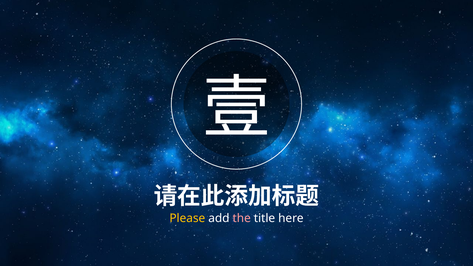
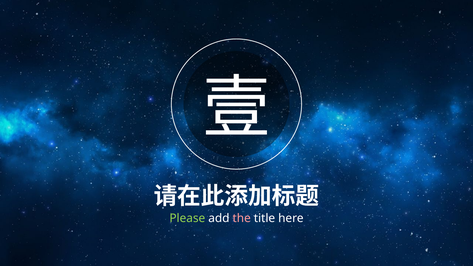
Please colour: yellow -> light green (187, 218)
